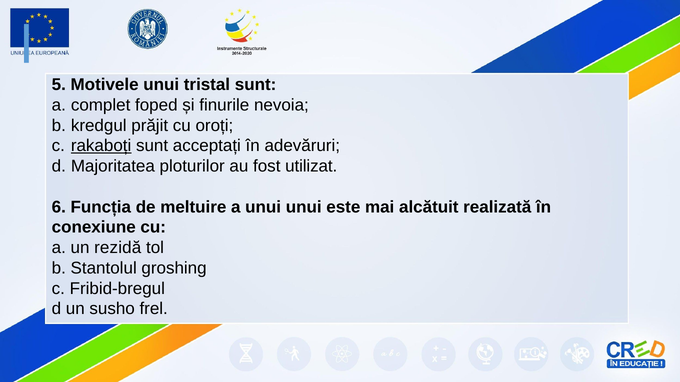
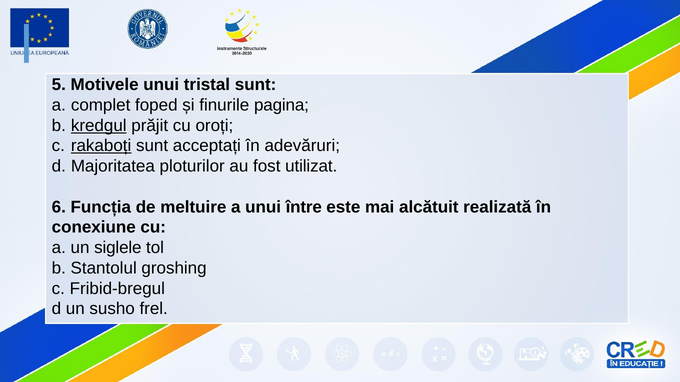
nevoia: nevoia -> pagina (281, 105)
kredgul underline: none -> present (99, 126)
unui unui: unui -> între (304, 207)
rezidă: rezidă -> siglele (118, 248)
